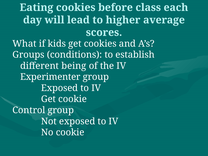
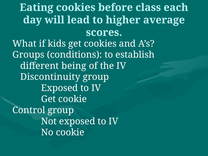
Experimenter: Experimenter -> Discontinuity (50, 77)
